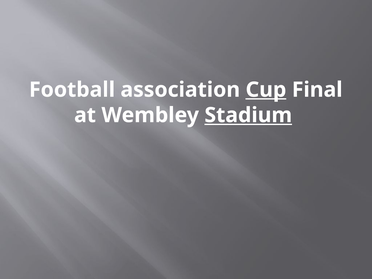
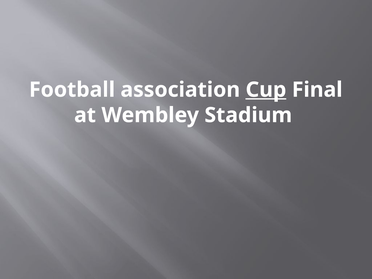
Stadium underline: present -> none (248, 115)
